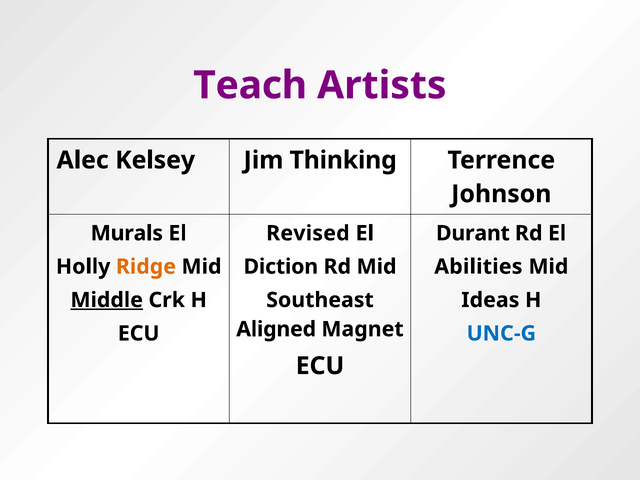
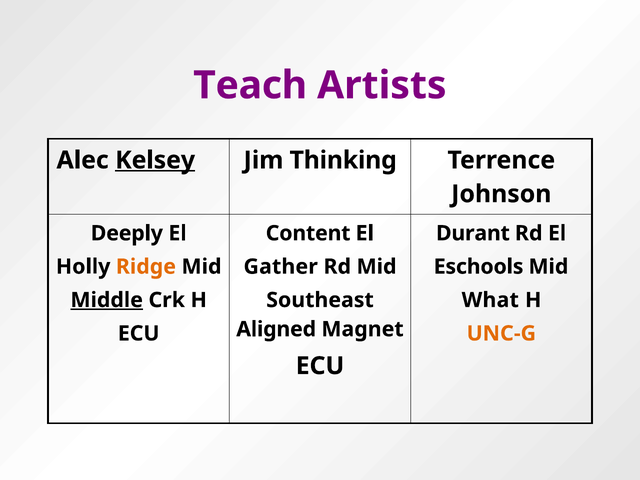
Kelsey underline: none -> present (155, 160)
Murals: Murals -> Deeply (127, 233)
Revised: Revised -> Content (308, 233)
Diction: Diction -> Gather (281, 267)
Abilities: Abilities -> Eschools (479, 267)
Ideas: Ideas -> What (490, 300)
UNC-G colour: blue -> orange (501, 333)
